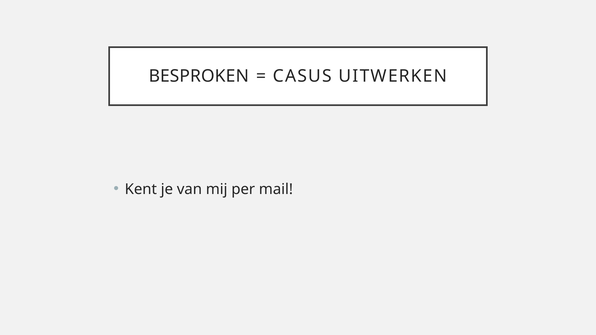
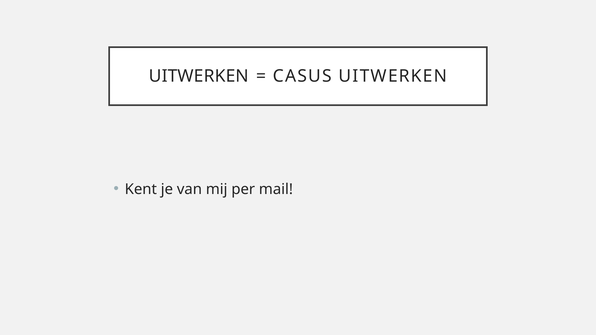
BESPROKEN: BESPROKEN -> UITWERKEN (199, 76)
